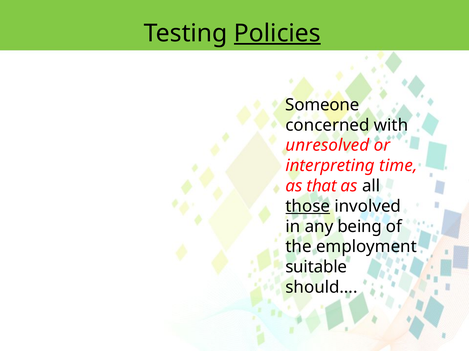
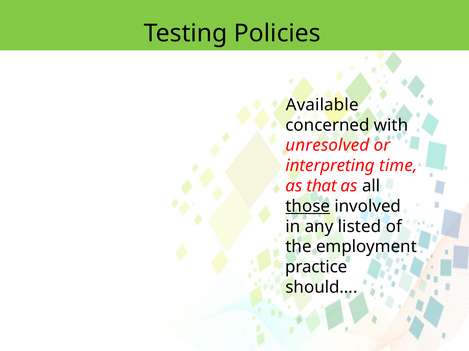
Policies underline: present -> none (277, 33)
Someone: Someone -> Available (322, 105)
being: being -> listed (360, 227)
suitable: suitable -> practice (316, 268)
